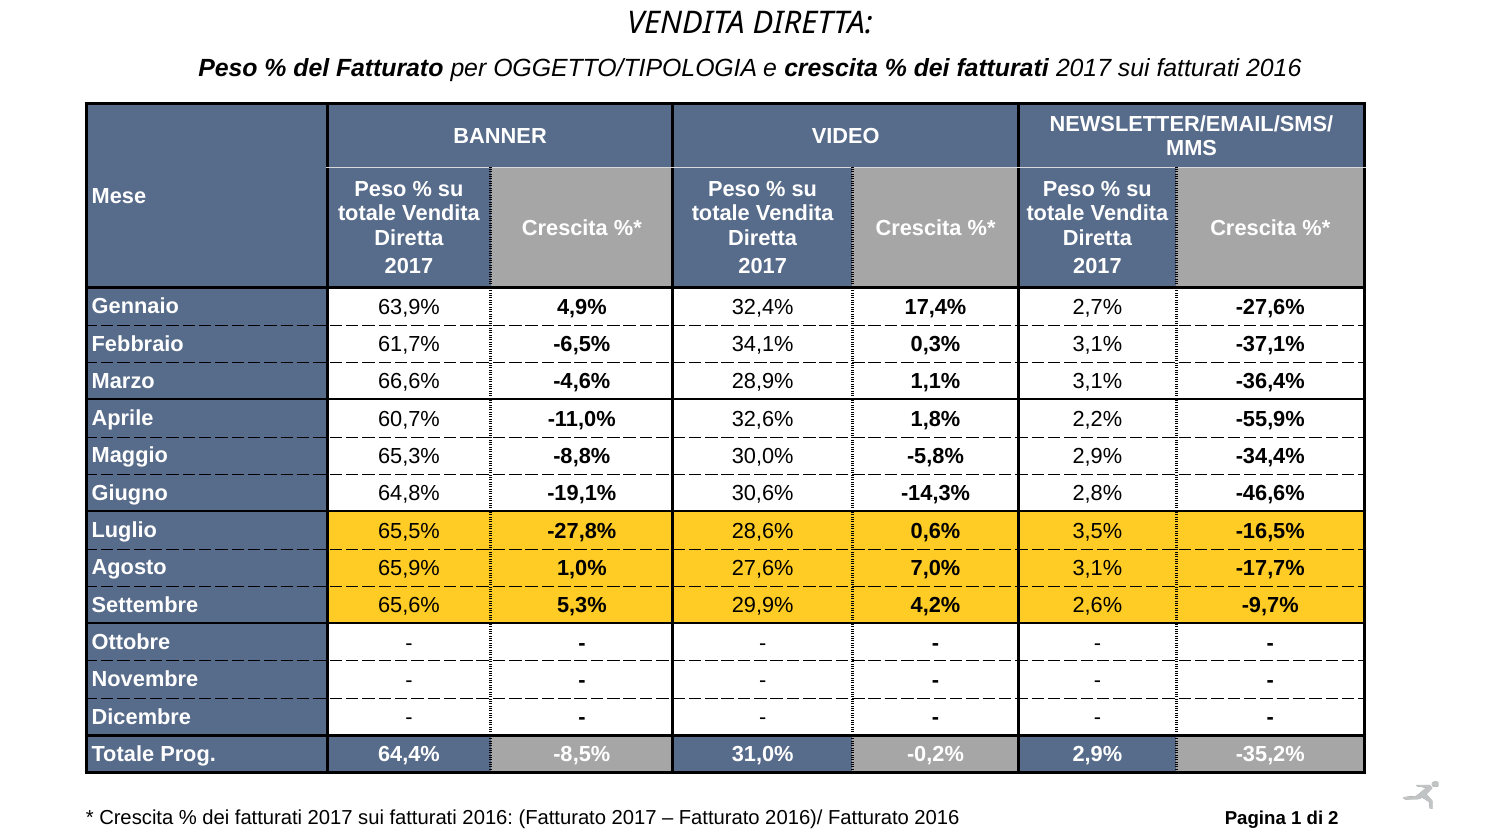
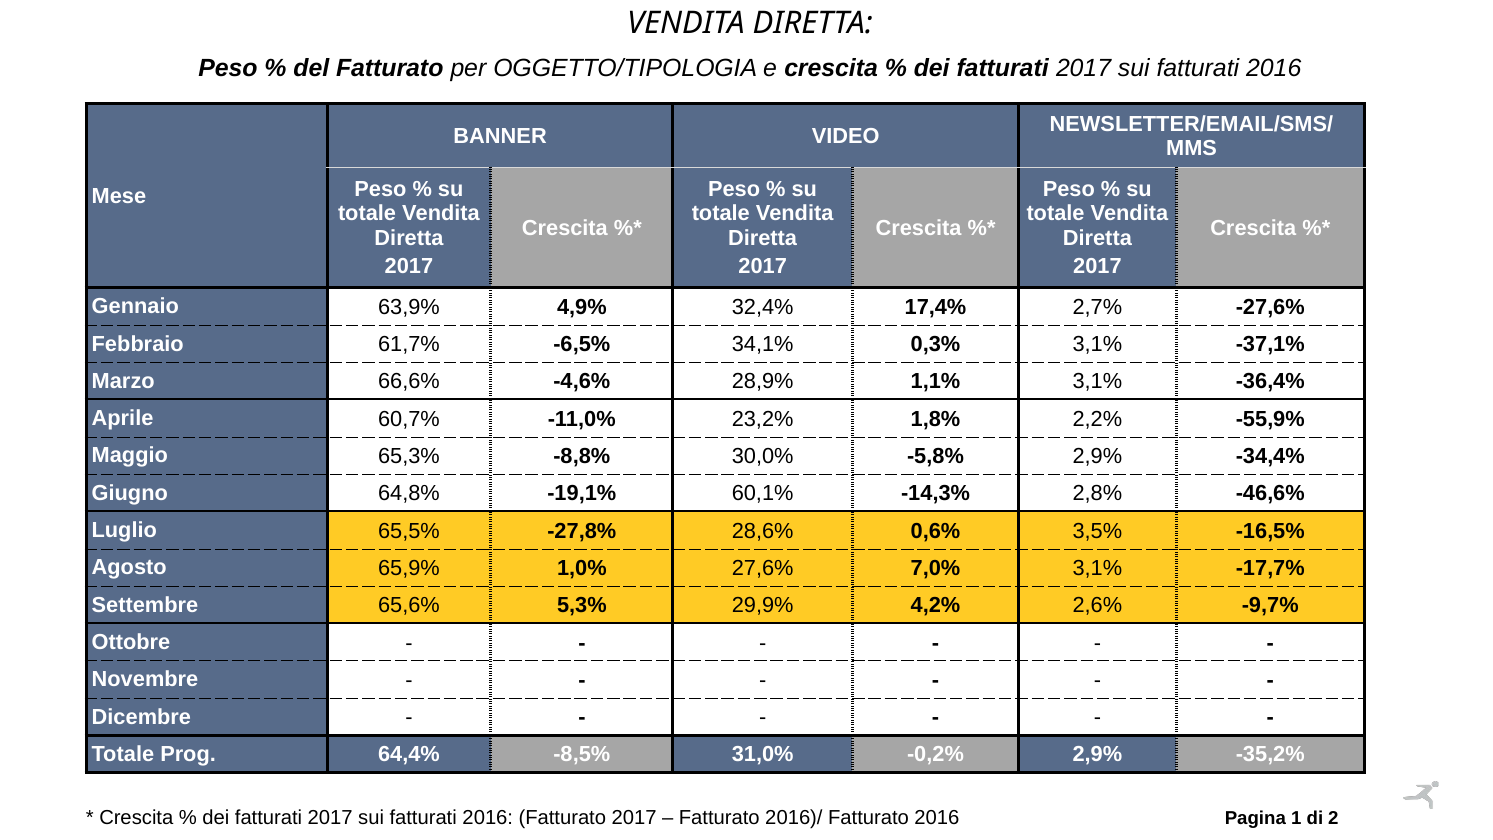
32,6%: 32,6% -> 23,2% (763, 419)
30,6%: 30,6% -> 60,1% (763, 494)
